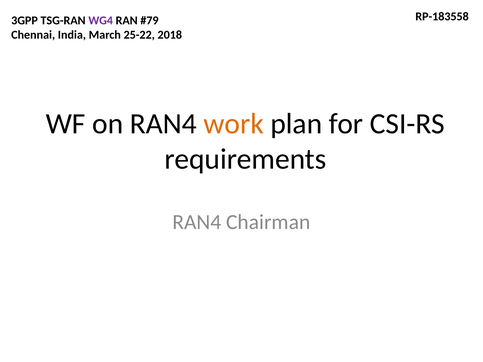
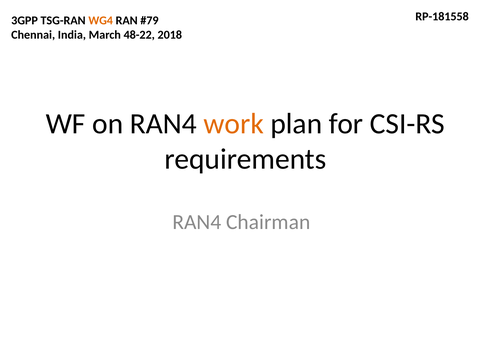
RP-183558: RP-183558 -> RP-181558 (442, 17)
WG4 colour: purple -> orange (101, 20)
25-22: 25-22 -> 48-22 (139, 35)
